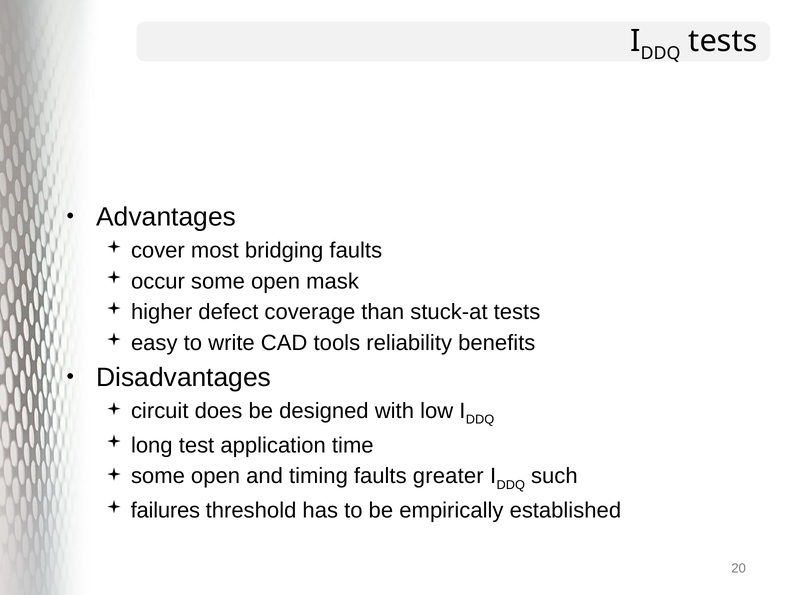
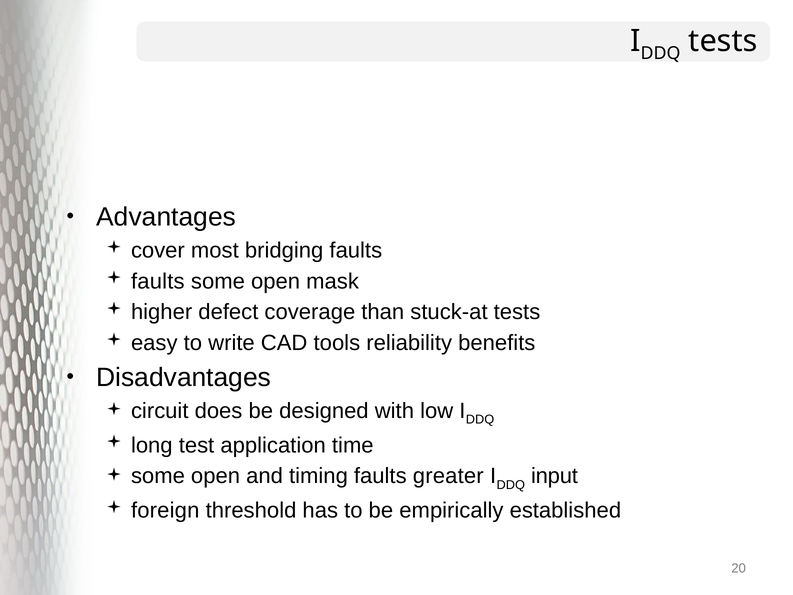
occur: occur -> faults (158, 281)
such: such -> input (554, 476)
failures: failures -> foreign (165, 510)
